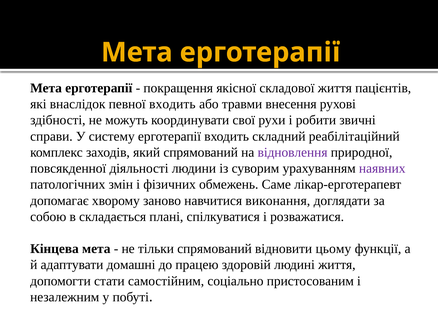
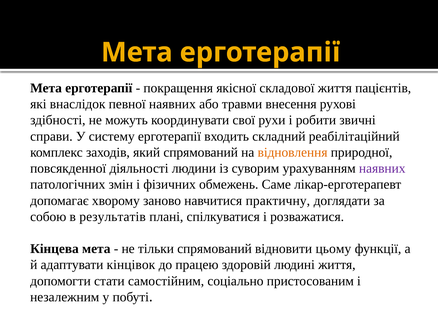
певної входить: входить -> наявних (172, 104)
відновлення colour: purple -> orange (293, 152)
виконання: виконання -> практичну (278, 200)
складається: складається -> результатів (113, 216)
домашні: домашні -> кінцівок (131, 265)
